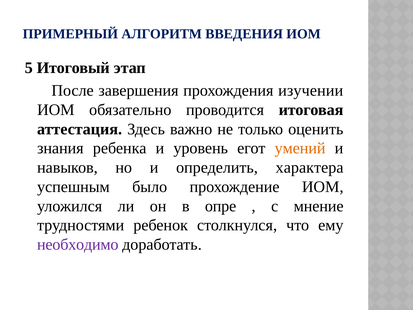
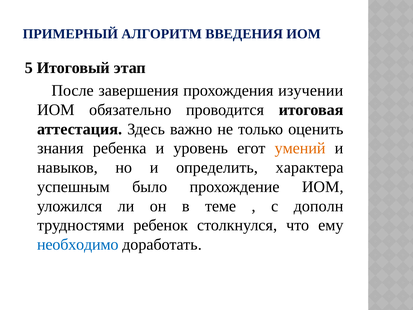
опре: опре -> теме (221, 206)
мнение: мнение -> дополн (319, 206)
необходимо colour: purple -> blue (78, 244)
